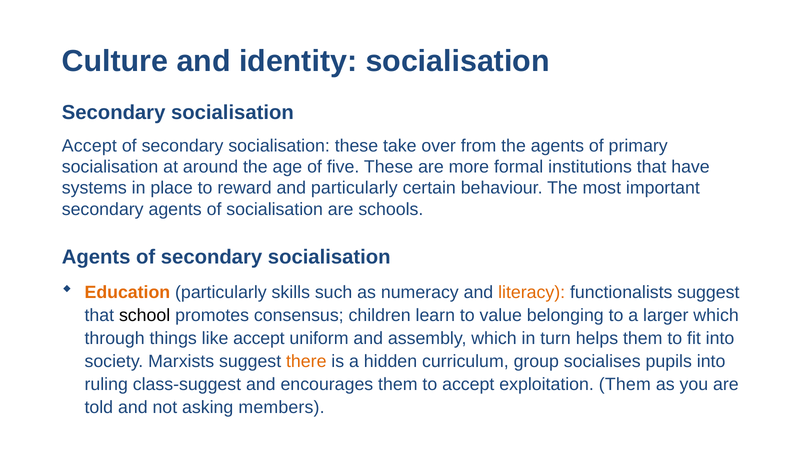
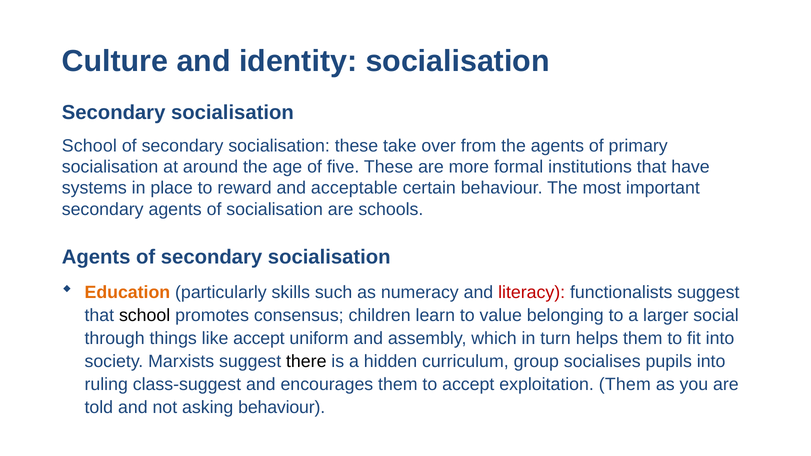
Accept: Accept -> School (89, 146)
and particularly: particularly -> acceptable (354, 188)
literacy colour: orange -> red (532, 292)
larger which: which -> social (716, 315)
there colour: orange -> black (306, 361)
asking members: members -> behaviour (282, 407)
